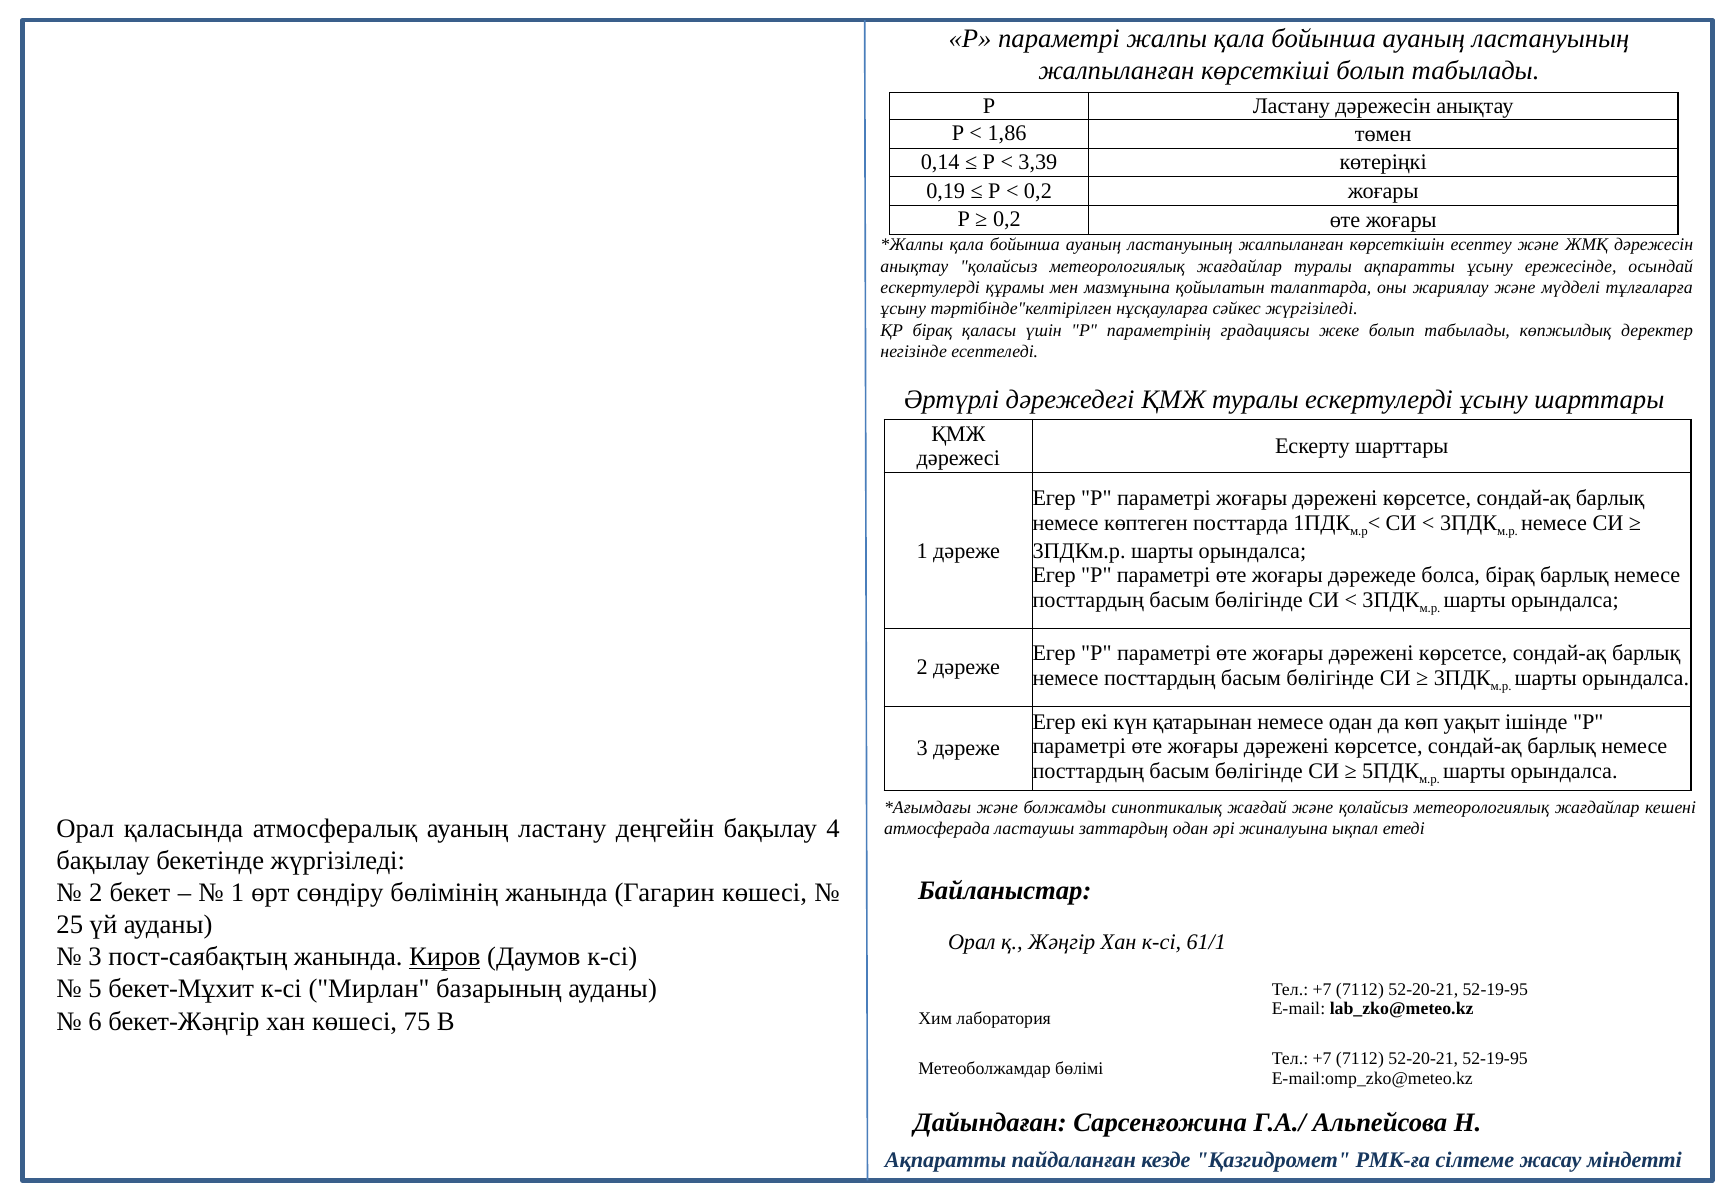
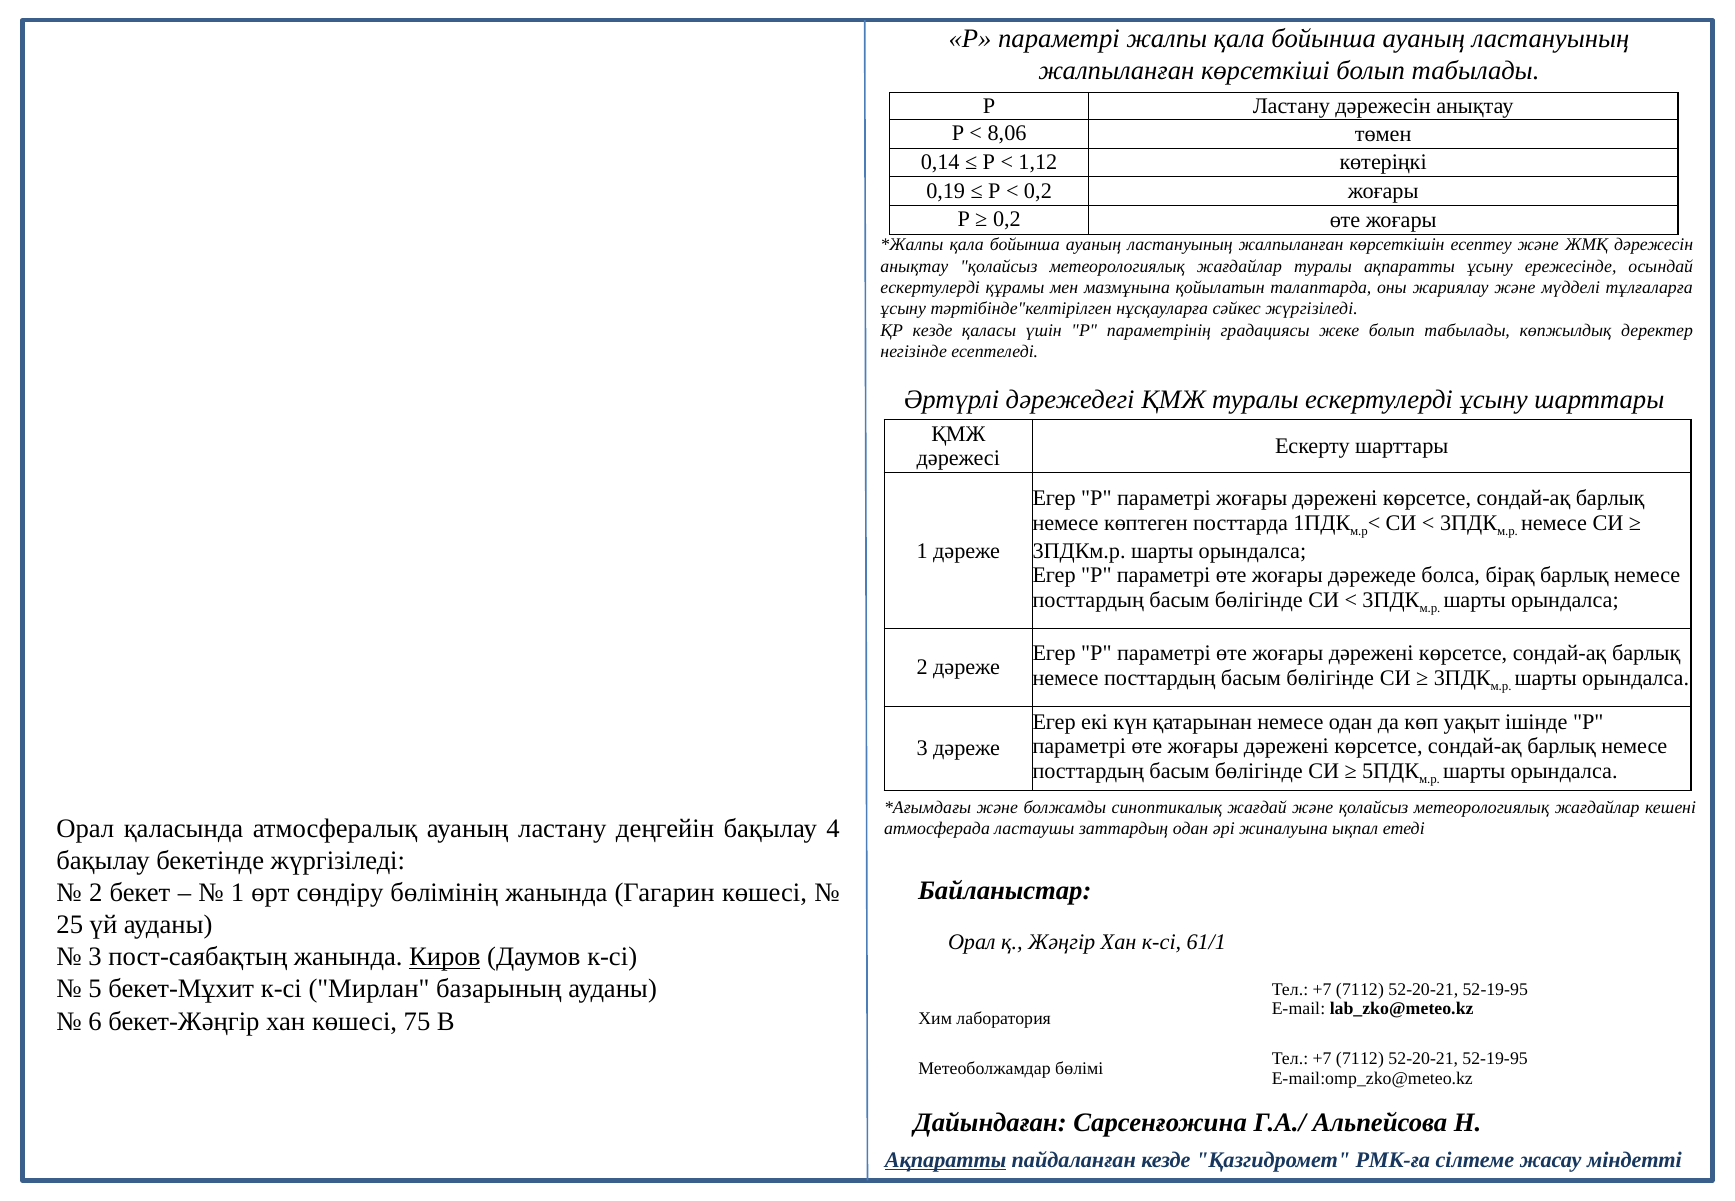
1,86: 1,86 -> 8,06 (1007, 134)
3,39: 3,39 -> 1,12 (1038, 162)
ҚР бірақ: бірақ -> кезде (933, 330)
Ақпаратты underline: none -> present (946, 1160)
